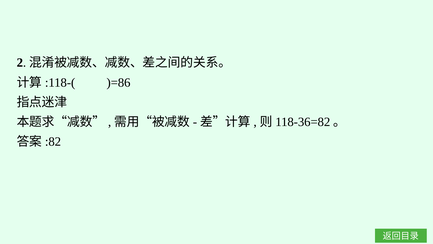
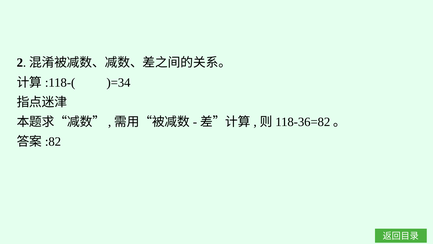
)=86: )=86 -> )=34 (119, 82)
